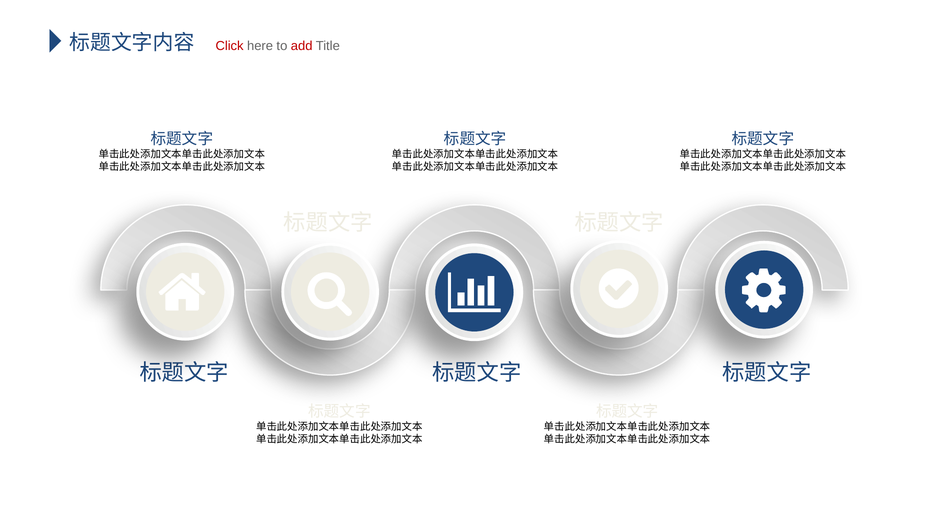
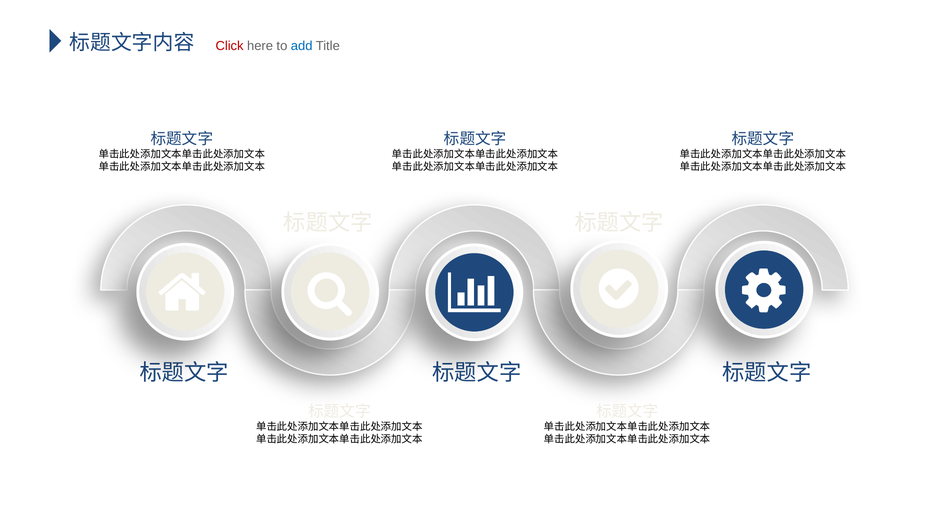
add colour: red -> blue (302, 46)
